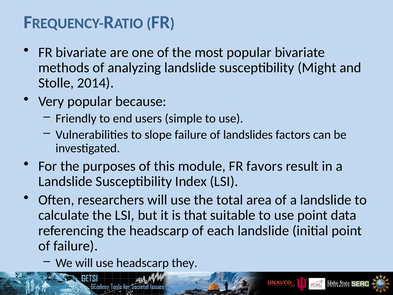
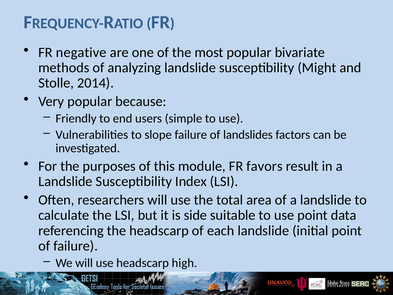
FR bivariate: bivariate -> negative (81, 52)
that: that -> side (195, 215)
they: they -> high (184, 263)
